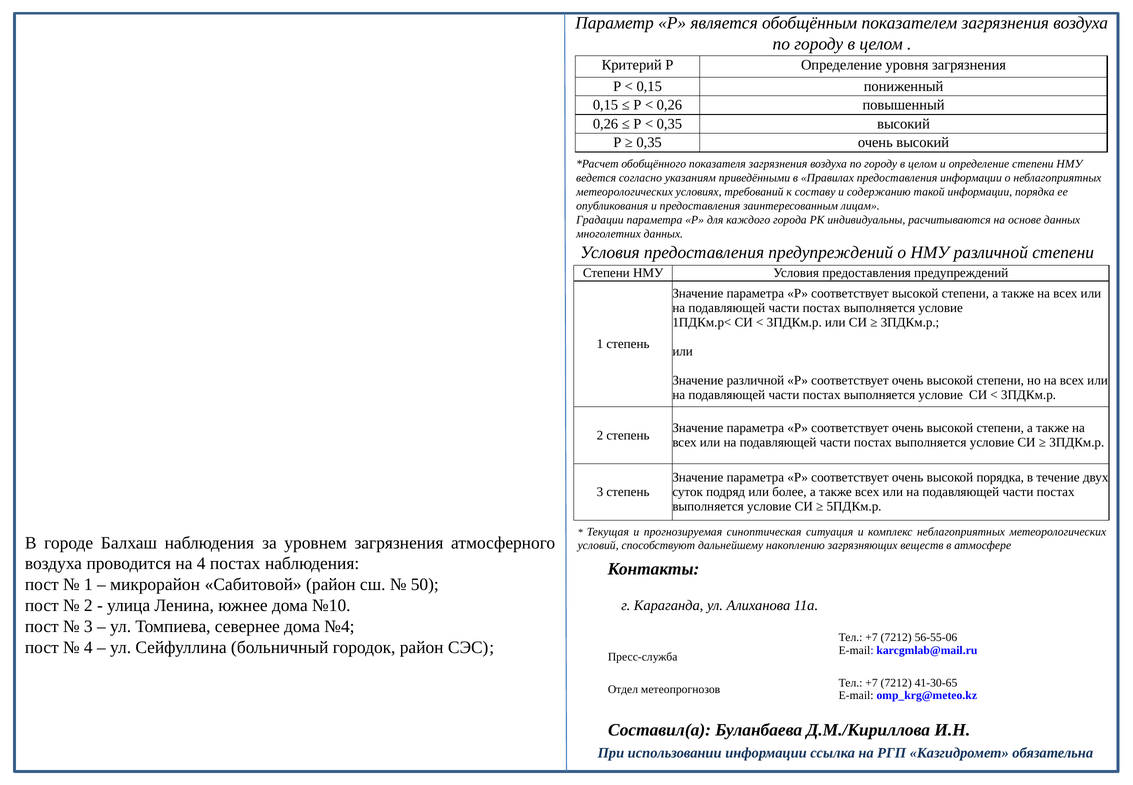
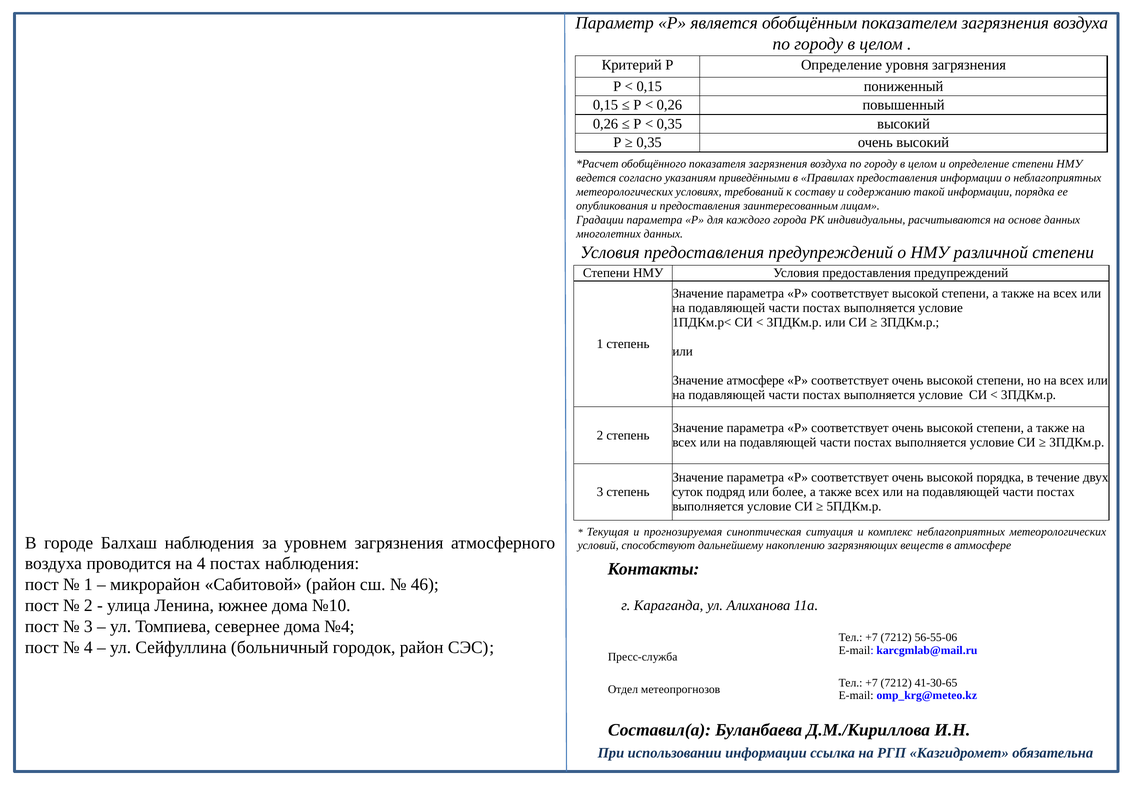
Значение различной: различной -> атмосфере (755, 380)
50: 50 -> 46 (425, 584)
